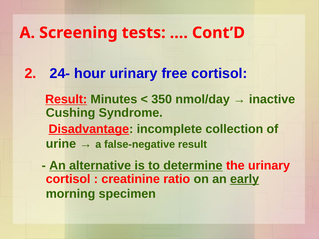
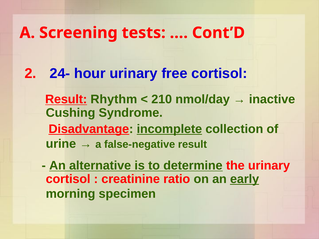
Minutes: Minutes -> Rhythm (114, 99)
350: 350 -> 210 (162, 99)
incomplete underline: none -> present (169, 129)
